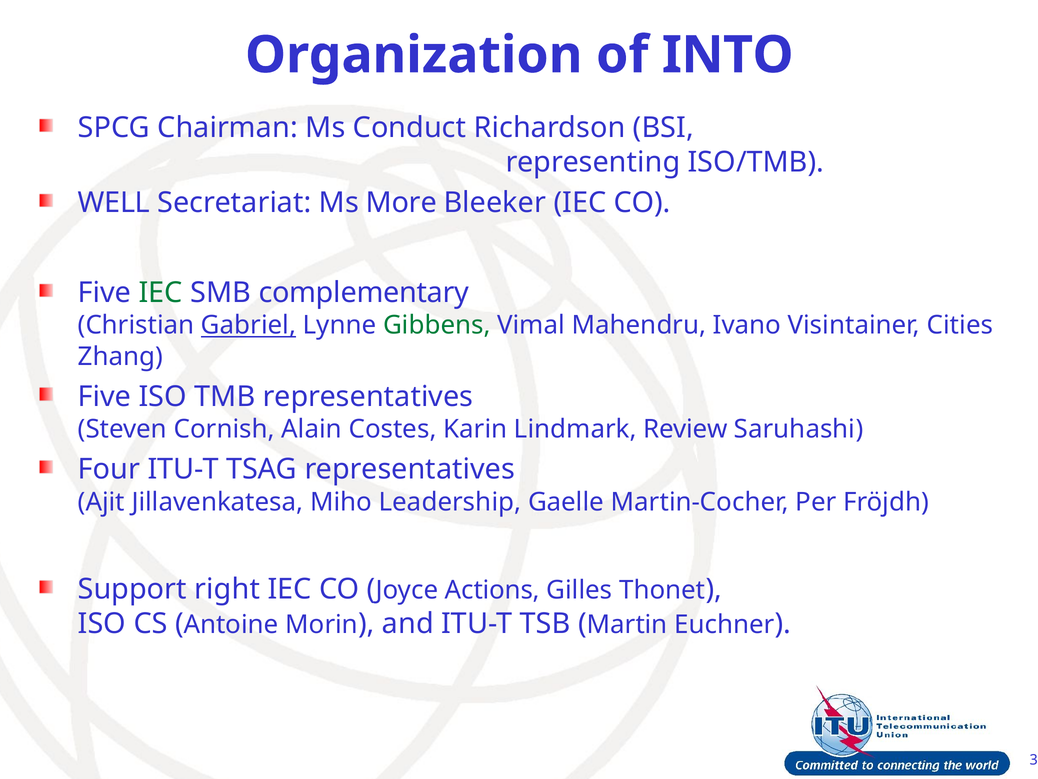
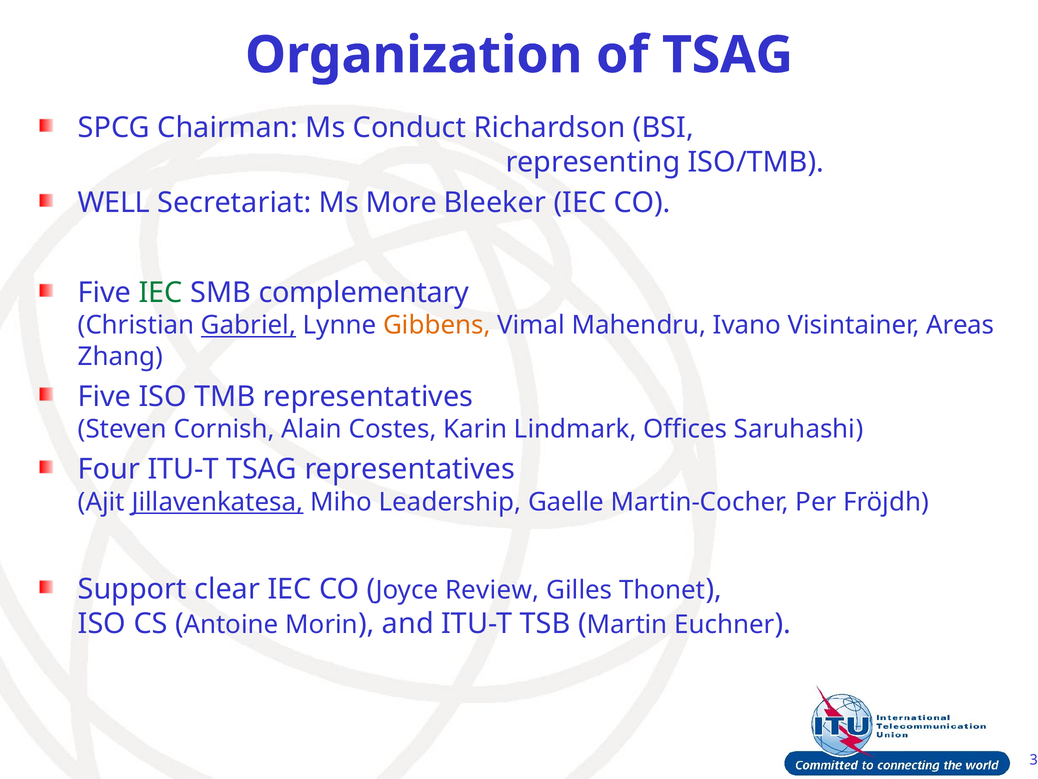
of INTO: INTO -> TSAG (728, 55)
Gibbens colour: green -> orange (437, 325)
Cities: Cities -> Areas (960, 325)
Review: Review -> Offices (685, 429)
Jillavenkatesa underline: none -> present (217, 502)
right: right -> clear (227, 589)
Actions: Actions -> Review (492, 590)
